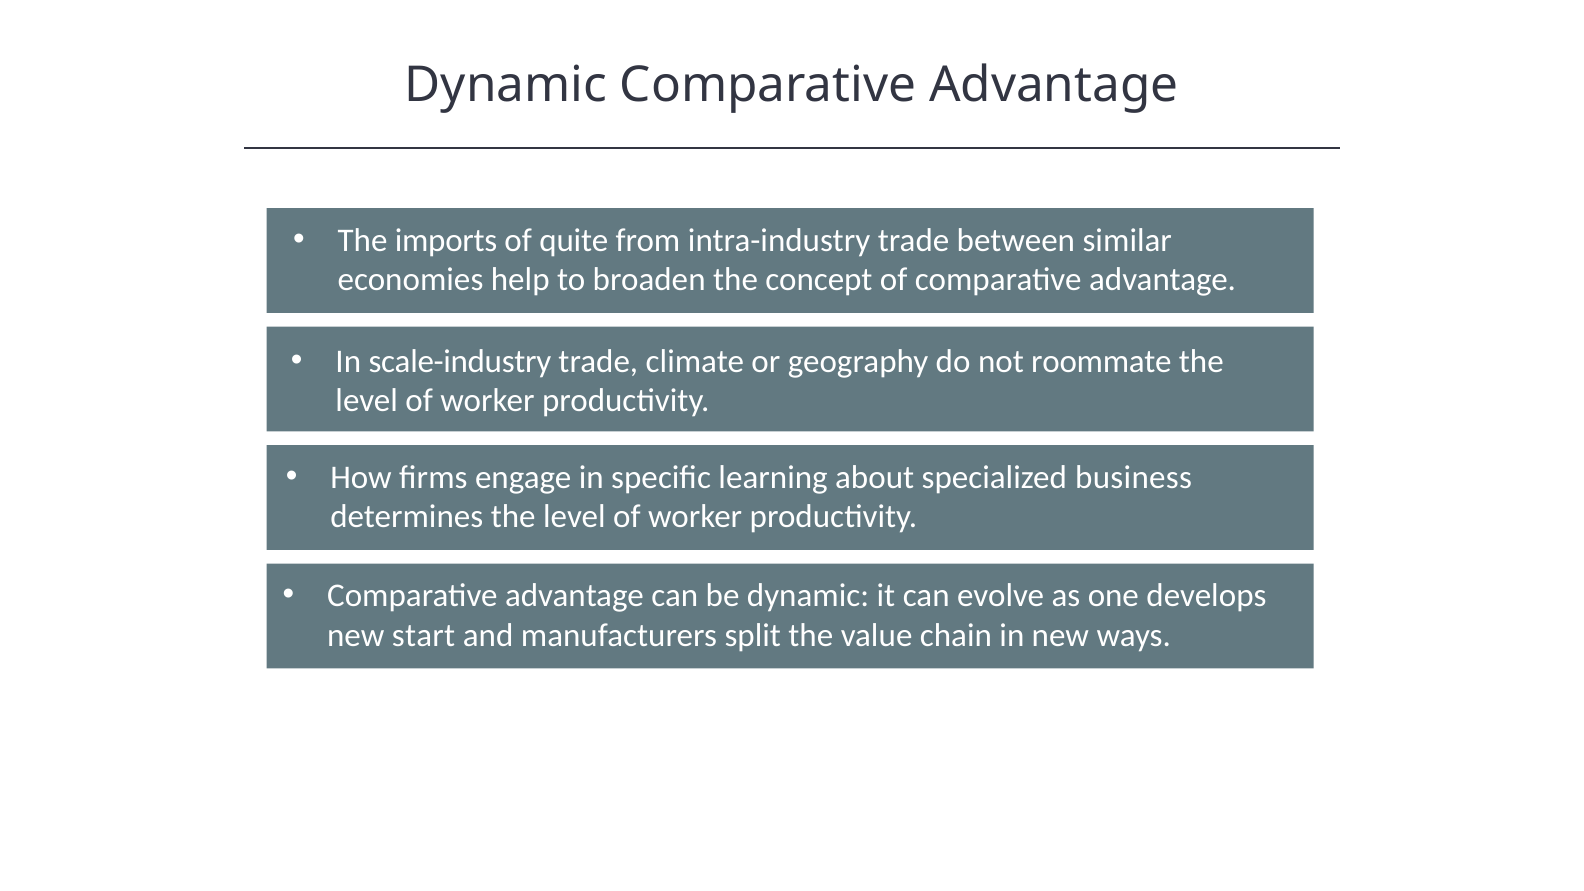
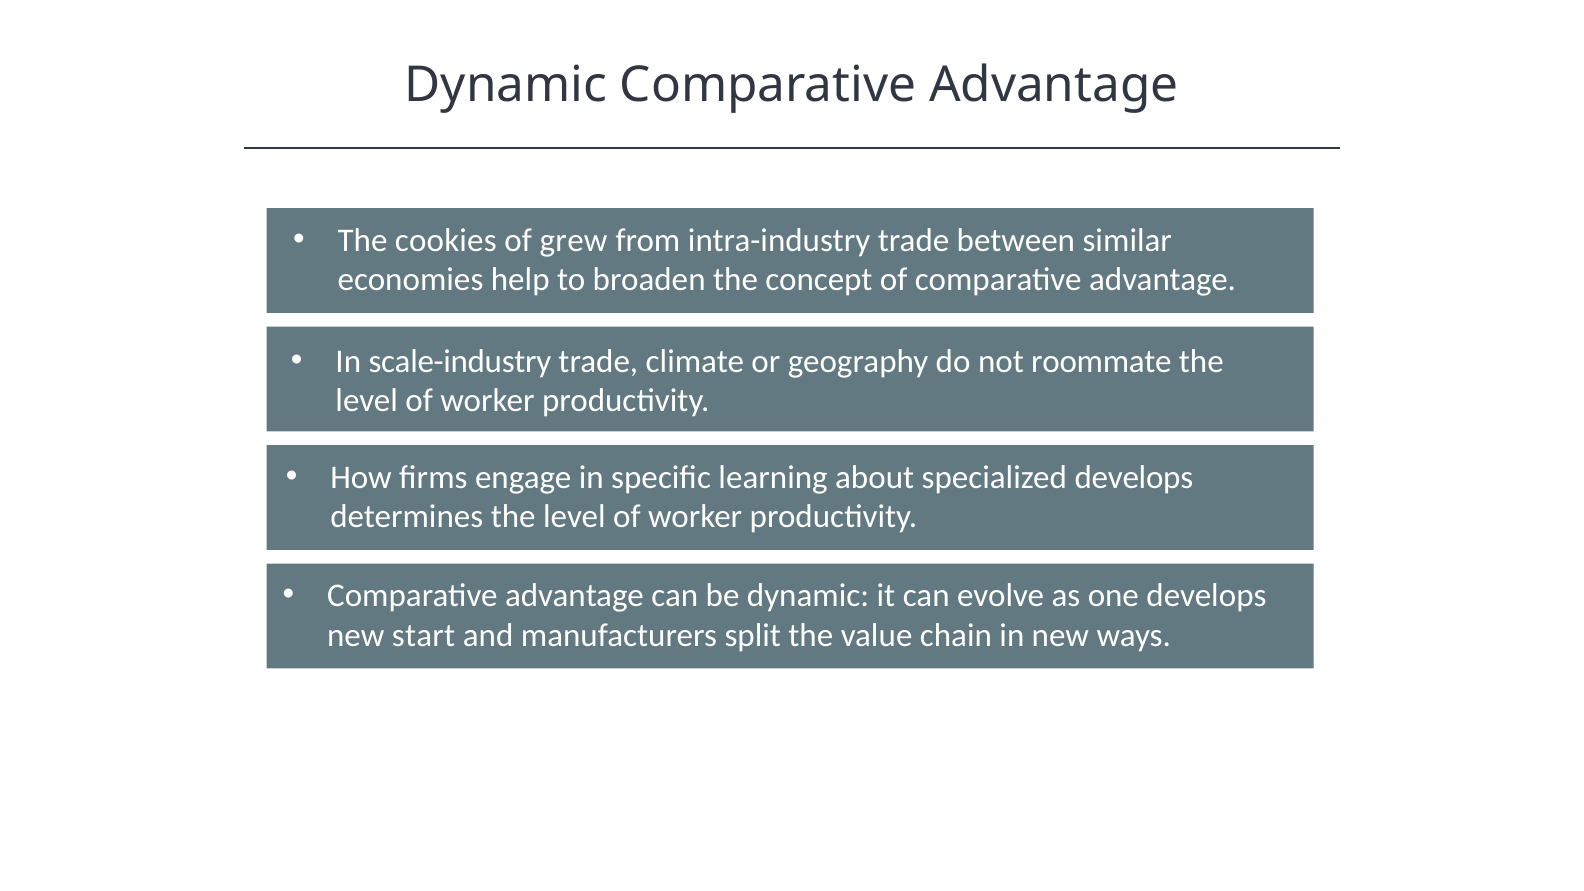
imports: imports -> cookies (446, 240)
quite: quite -> grew (574, 240)
specialized business: business -> develops (1134, 477)
